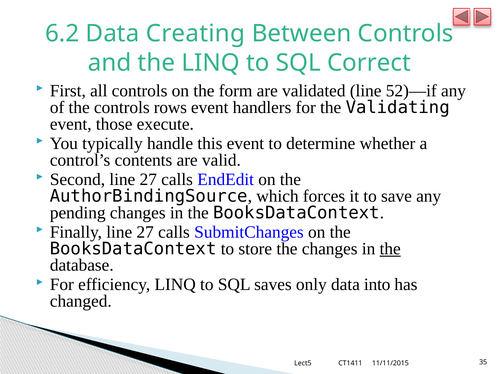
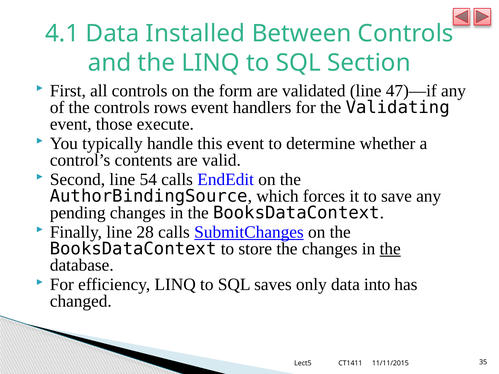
6.2: 6.2 -> 4.1 (62, 34)
Creating: Creating -> Installed (195, 34)
Correct: Correct -> Section (369, 63)
52)—if: 52)—if -> 47)—if (411, 91)
Second line 27: 27 -> 54 (148, 180)
Finally line 27: 27 -> 28 (145, 232)
SubmitChanges underline: none -> present (249, 232)
